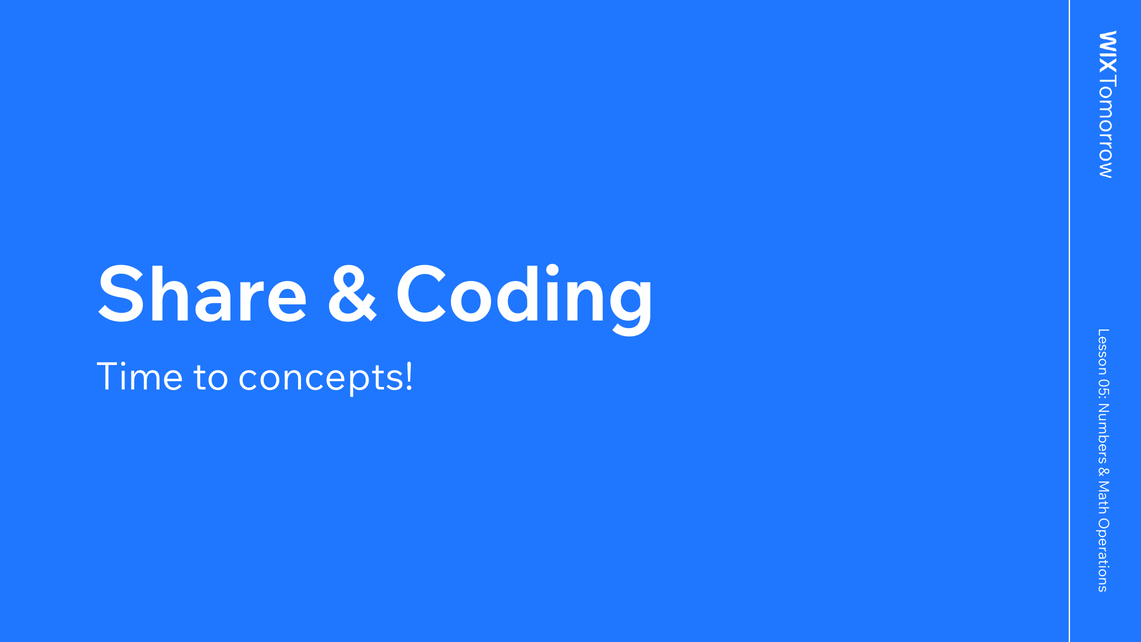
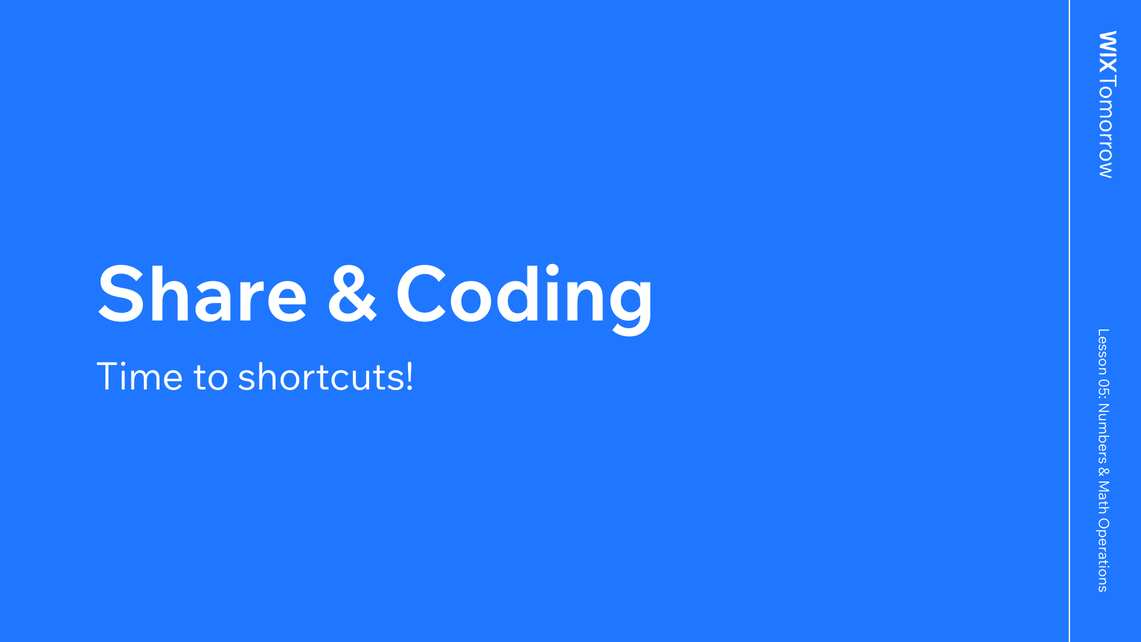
concepts: concepts -> shortcuts (326, 377)
